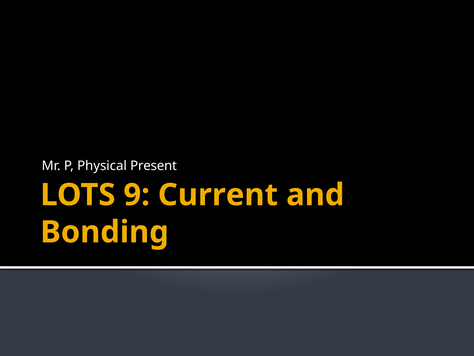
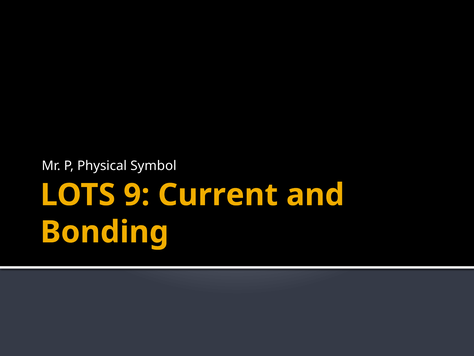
Present: Present -> Symbol (153, 166)
